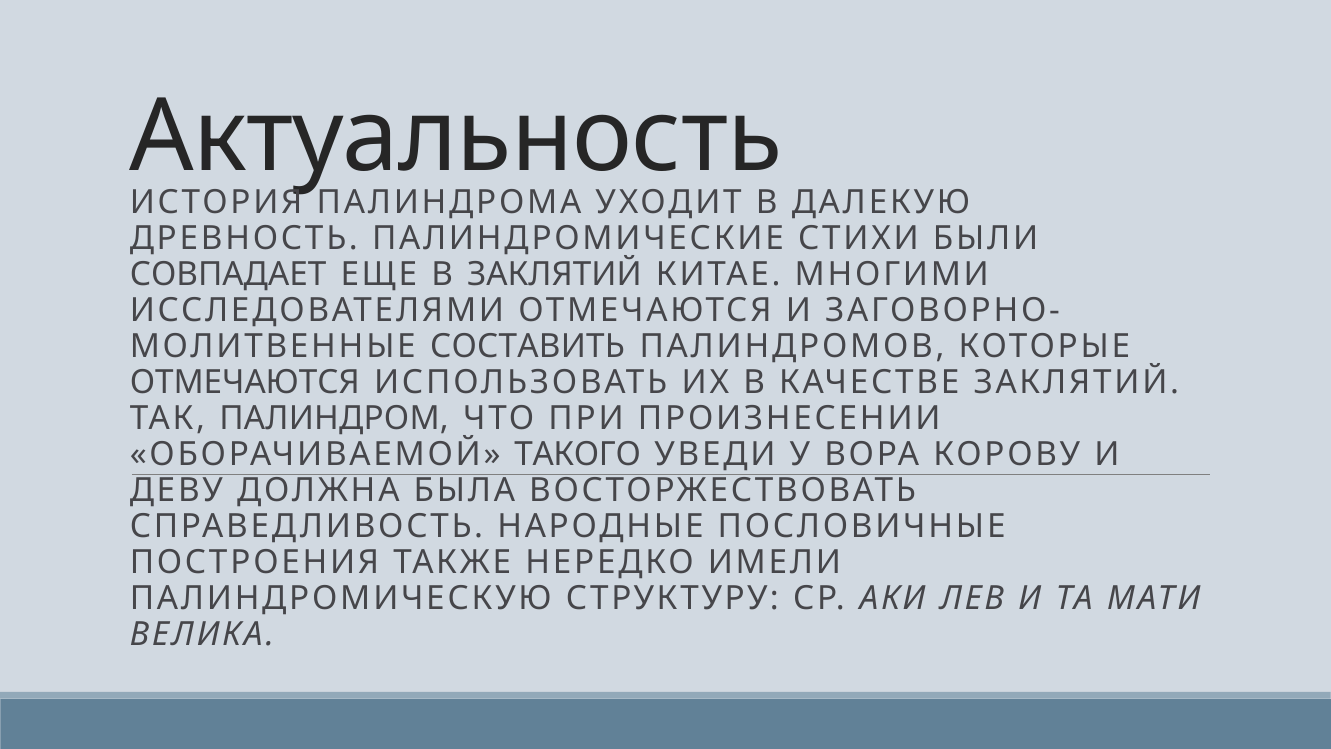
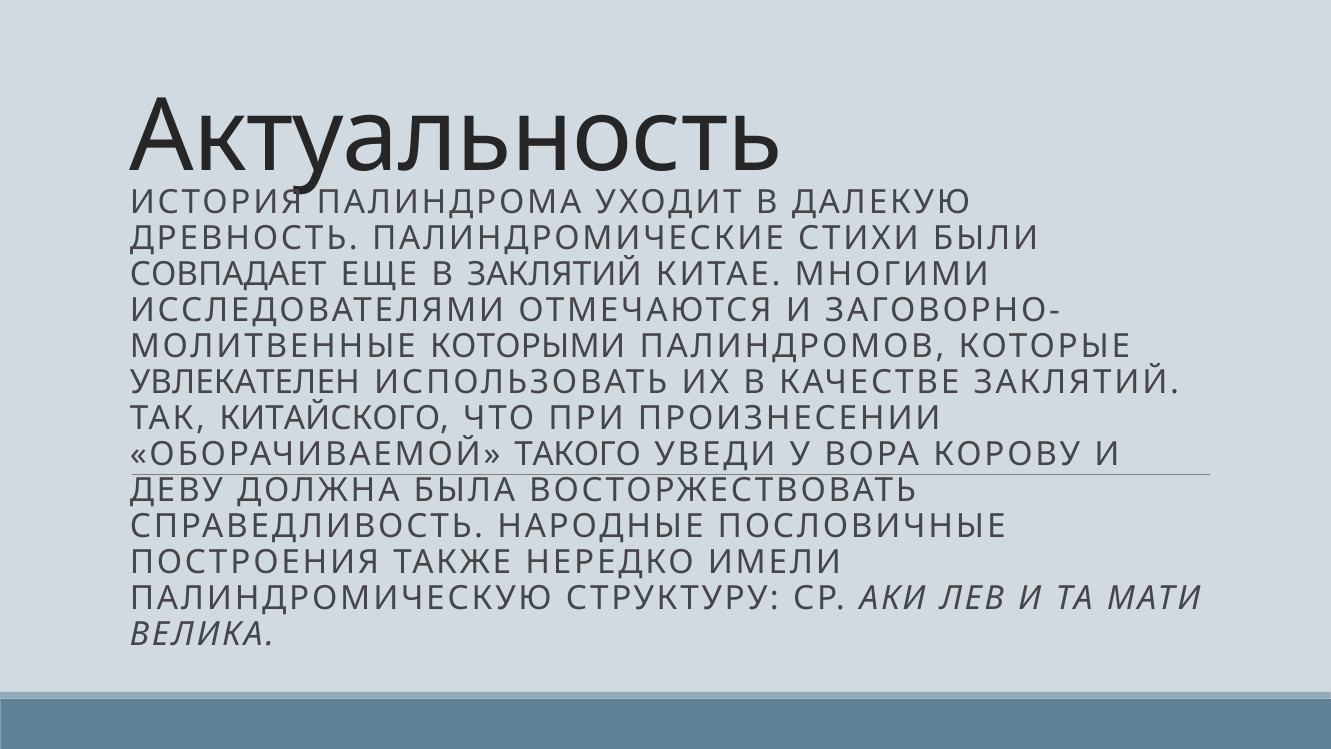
СОСТАВИТЬ: СОСТАВИТЬ -> КОТОРЫМИ (528, 346)
ОТМЕЧАЮТСЯ: ОТМЕЧАЮТСЯ -> УВЛЕКАТЕЛЕН (245, 382)
ПАЛИНДРОМ: ПАЛИНДРОМ -> КИТАЙСКОГО (334, 418)
